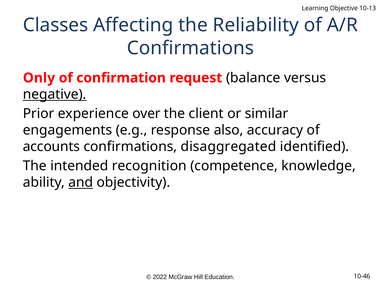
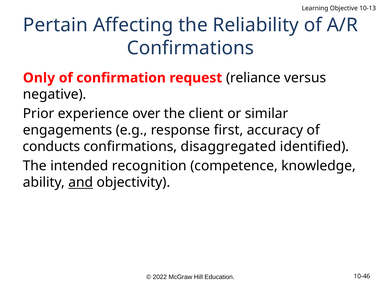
Classes: Classes -> Pertain (55, 25)
balance: balance -> reliance (253, 78)
negative underline: present -> none (55, 94)
also: also -> first (229, 130)
accounts: accounts -> conducts (51, 147)
